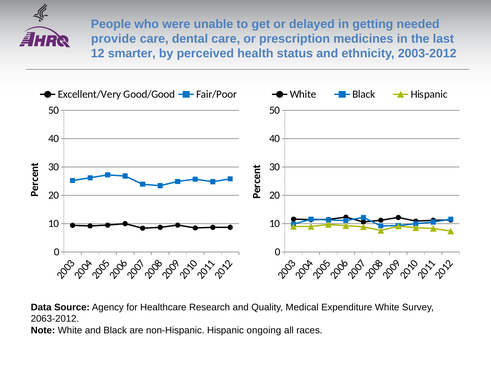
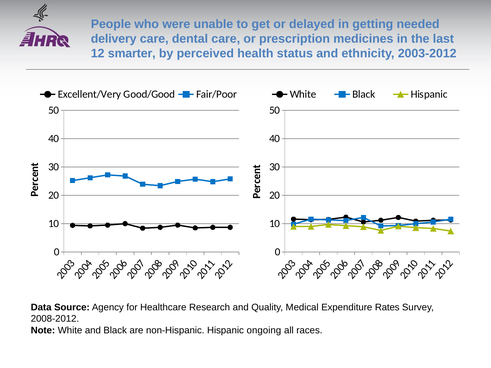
provide: provide -> delivery (114, 39)
Expenditure White: White -> Rates (387, 308)
2063-2012: 2063-2012 -> 2008-2012 (55, 319)
